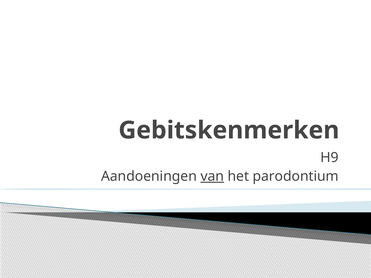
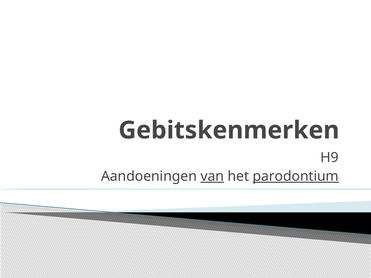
parodontium underline: none -> present (296, 176)
